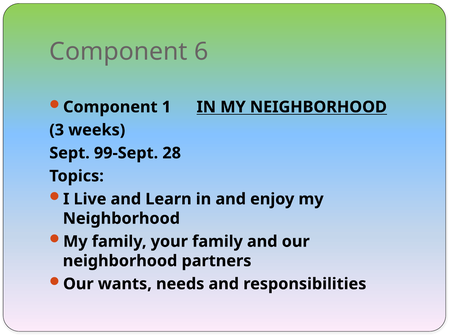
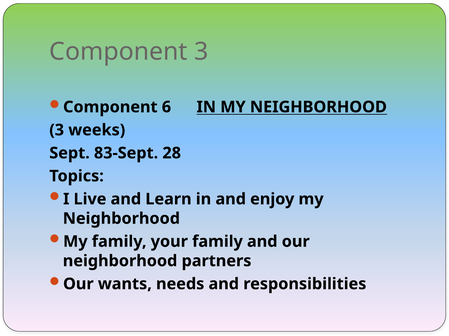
Component 6: 6 -> 3 (201, 52)
1: 1 -> 6 (166, 107)
99-Sept: 99-Sept -> 83-Sept (126, 153)
